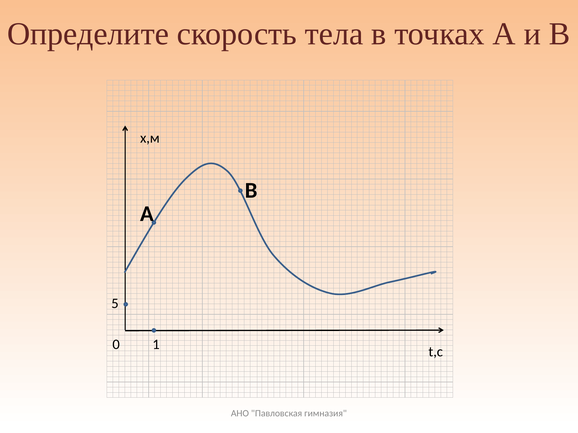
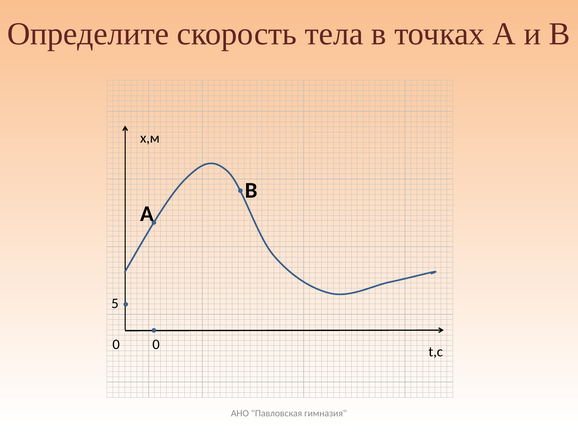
0 1: 1 -> 0 (156, 345)
